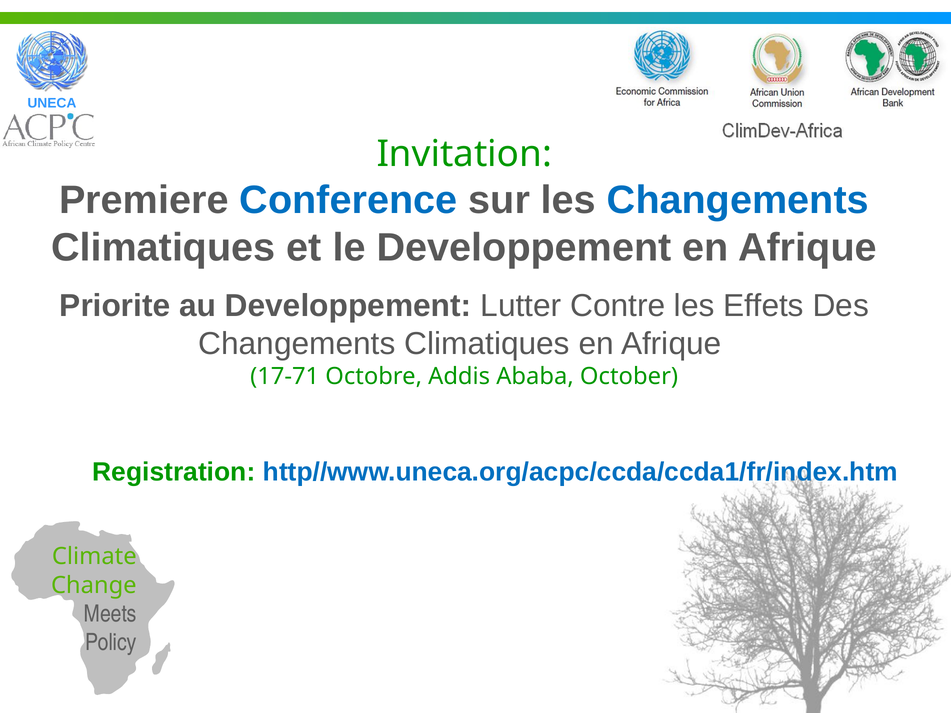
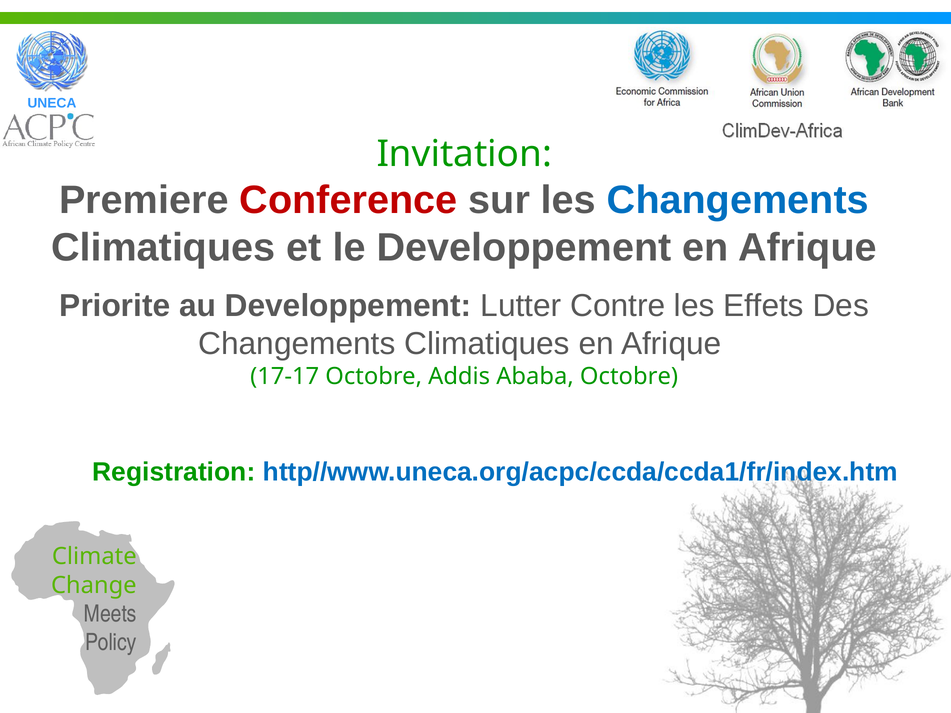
Conference colour: blue -> red (348, 200)
17-71: 17-71 -> 17-17 (285, 377)
Ababa October: October -> Octobre (629, 377)
